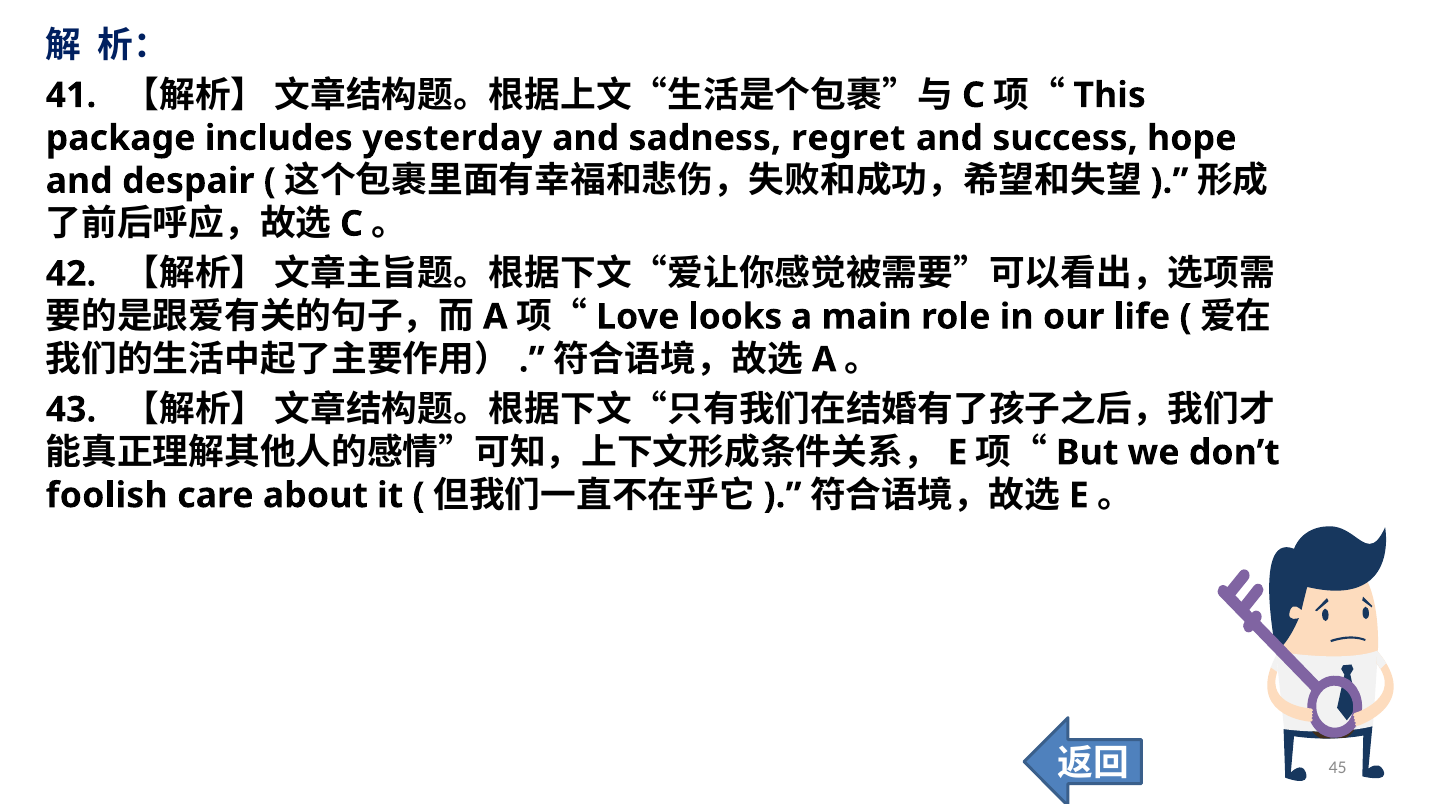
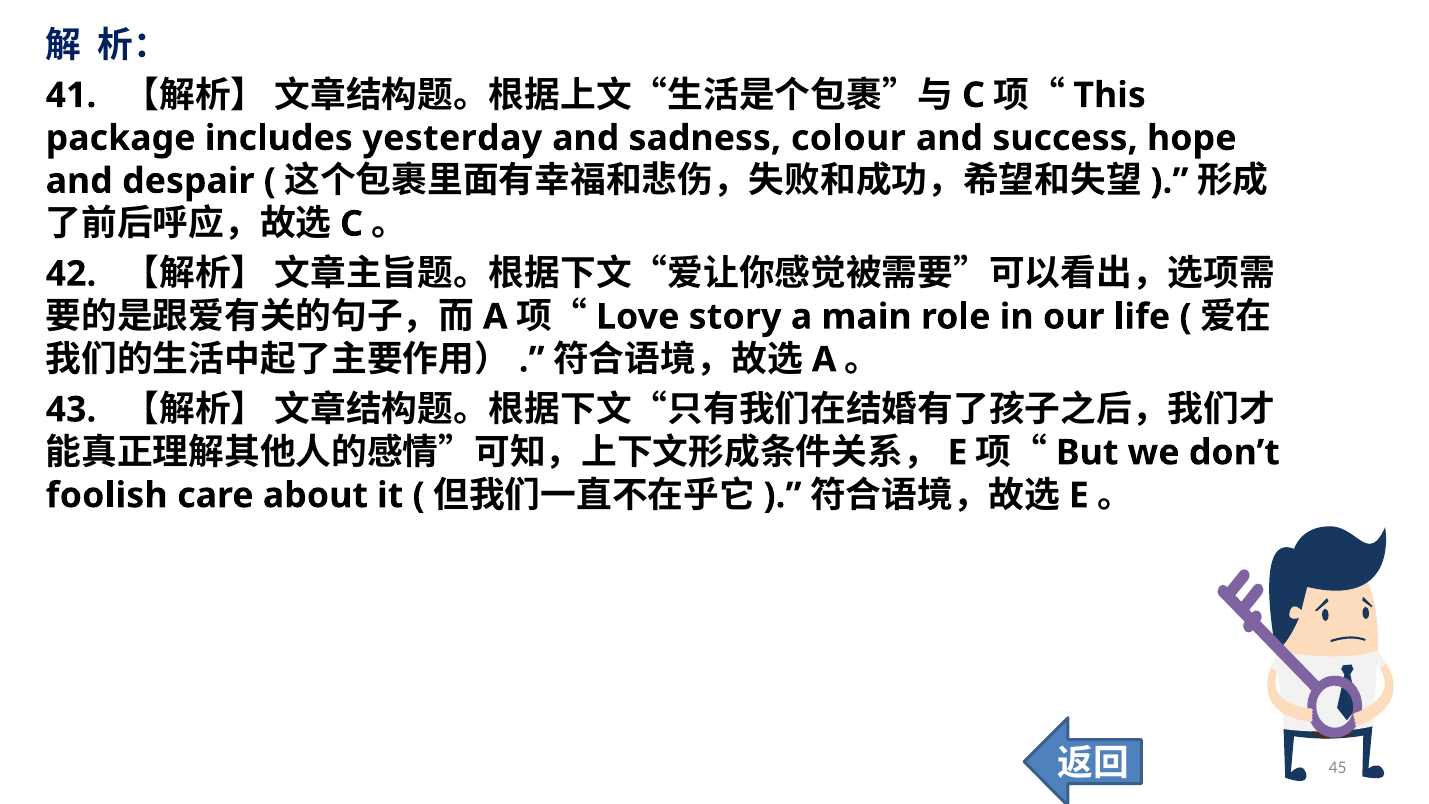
regret: regret -> colour (848, 138)
looks: looks -> story (735, 317)
